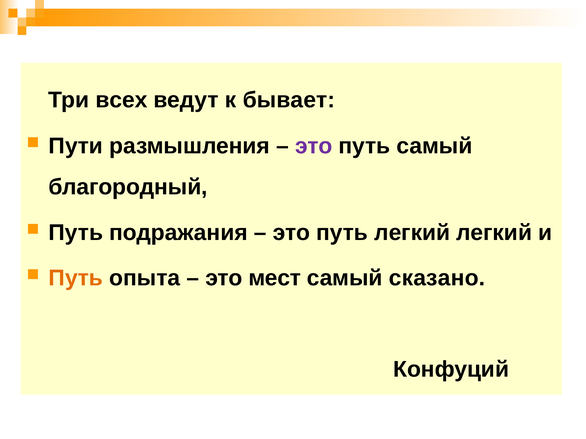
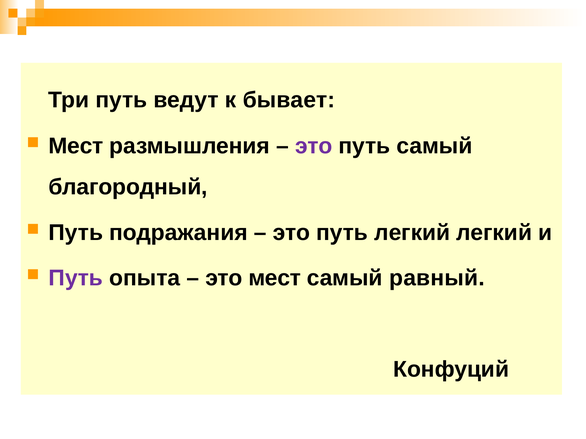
Три всех: всех -> путь (121, 100)
Пути: Пути -> Мест (76, 146)
Путь colour: orange -> purple (76, 278)
сказано: сказано -> равный (437, 278)
